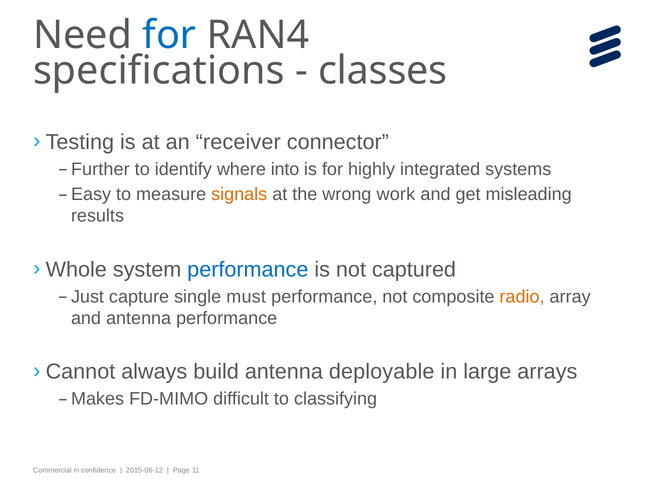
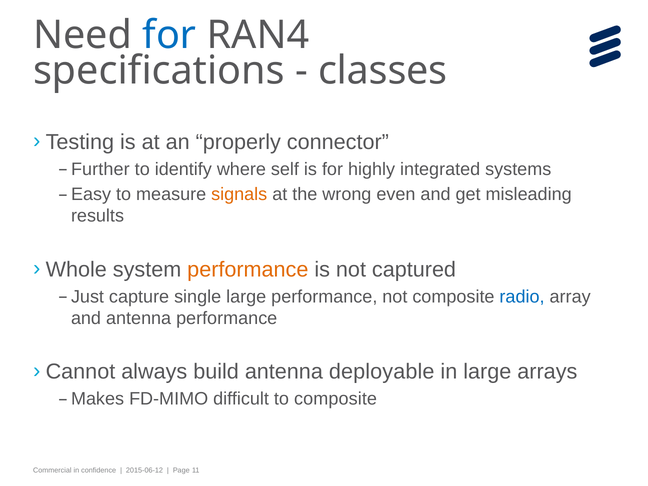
receiver: receiver -> properly (238, 142)
into: into -> self (285, 169)
work: work -> even (396, 194)
performance colour: blue -> orange (248, 269)
single must: must -> large (246, 297)
radio colour: orange -> blue (522, 297)
to classifying: classifying -> composite (336, 399)
